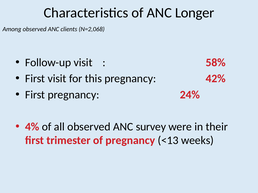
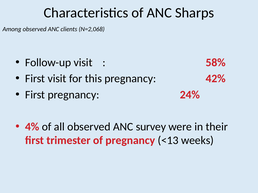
Longer: Longer -> Sharps (195, 13)
